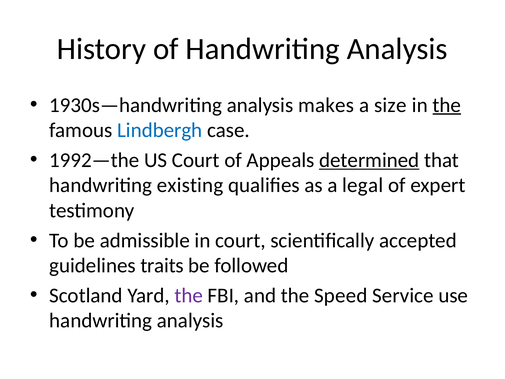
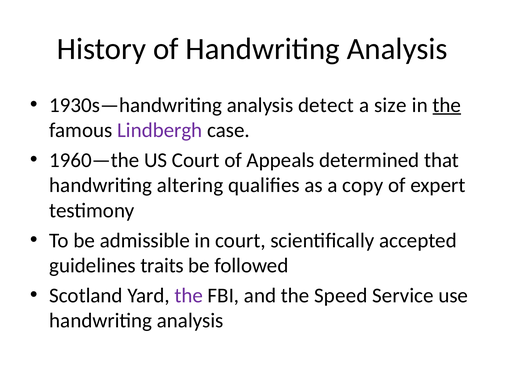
makes: makes -> detect (326, 105)
Lindbergh colour: blue -> purple (160, 130)
1992—the: 1992—the -> 1960—the (94, 160)
determined underline: present -> none (369, 160)
existing: existing -> altering (190, 185)
legal: legal -> copy (363, 185)
